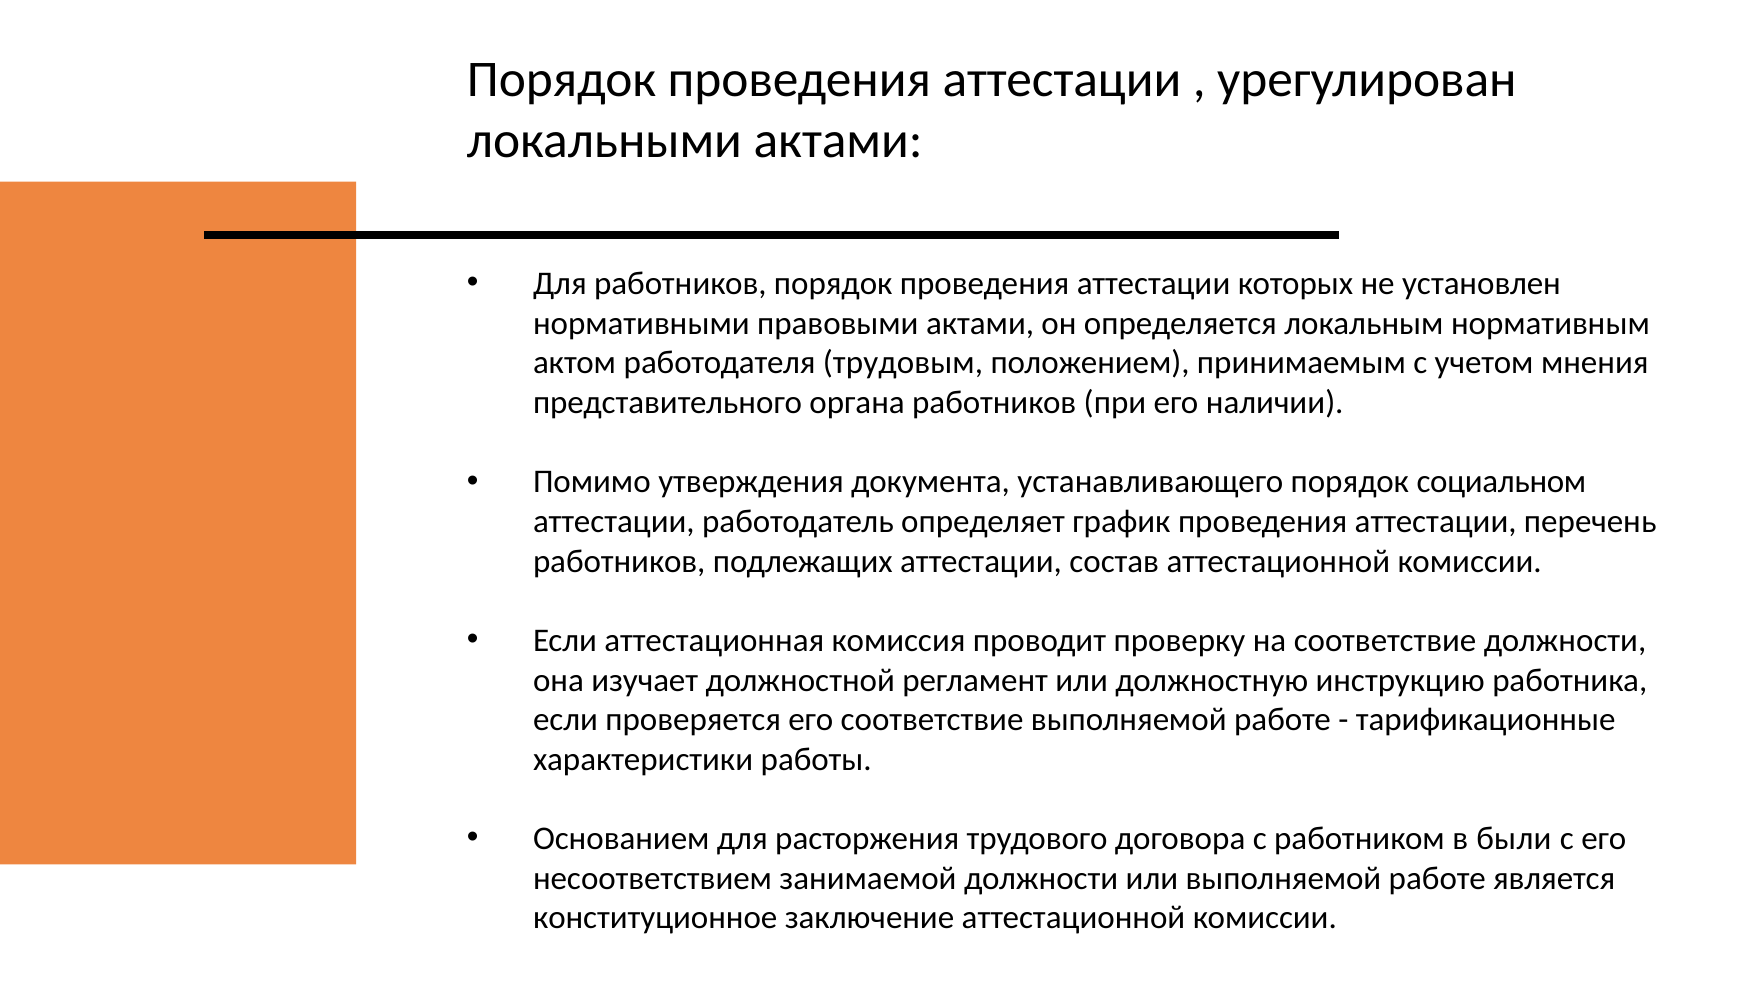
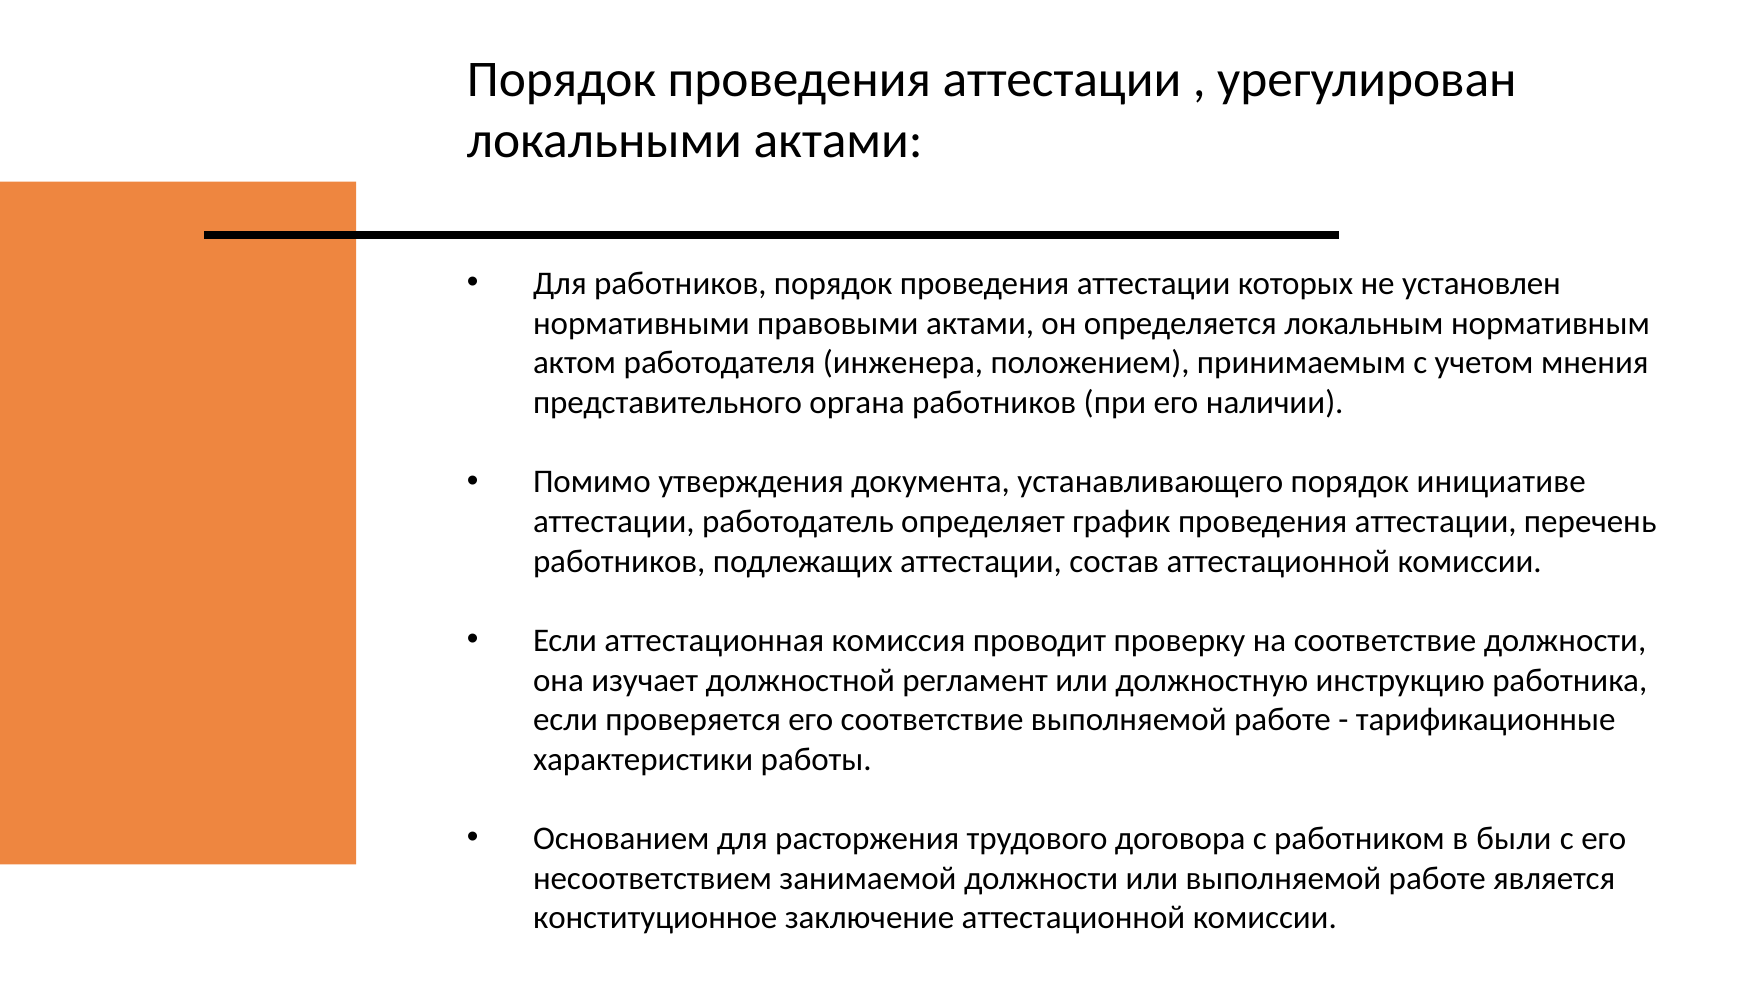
трудовым: трудовым -> инженера (903, 363)
социальном: социальном -> инициативе (1501, 482)
